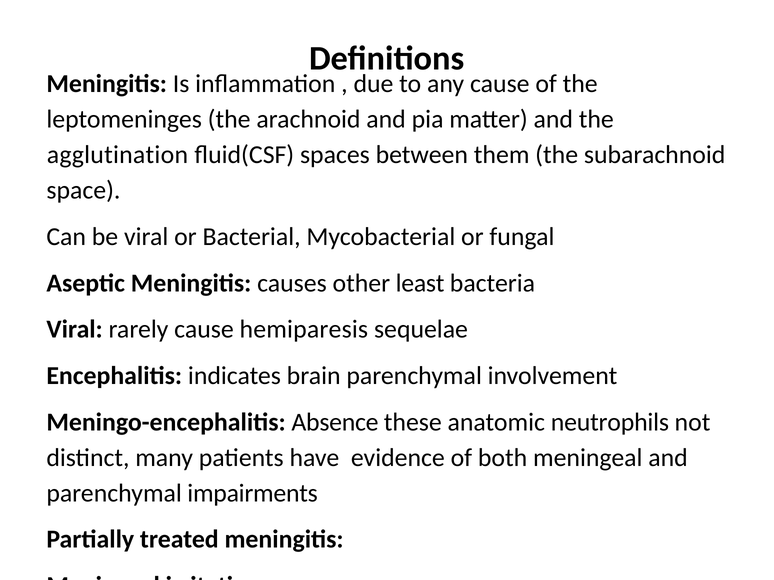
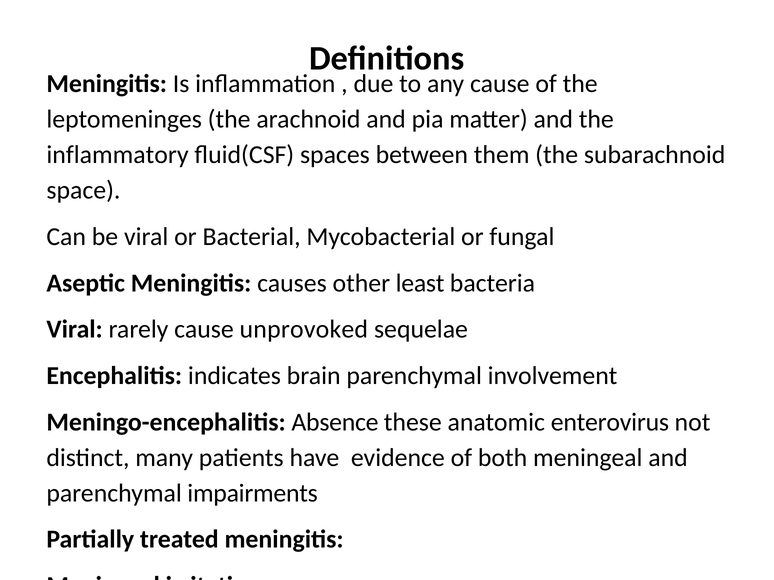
agglutination: agglutination -> inflammatory (118, 155)
hemiparesis: hemiparesis -> unprovoked (304, 330)
neutrophils: neutrophils -> enterovirus (610, 422)
